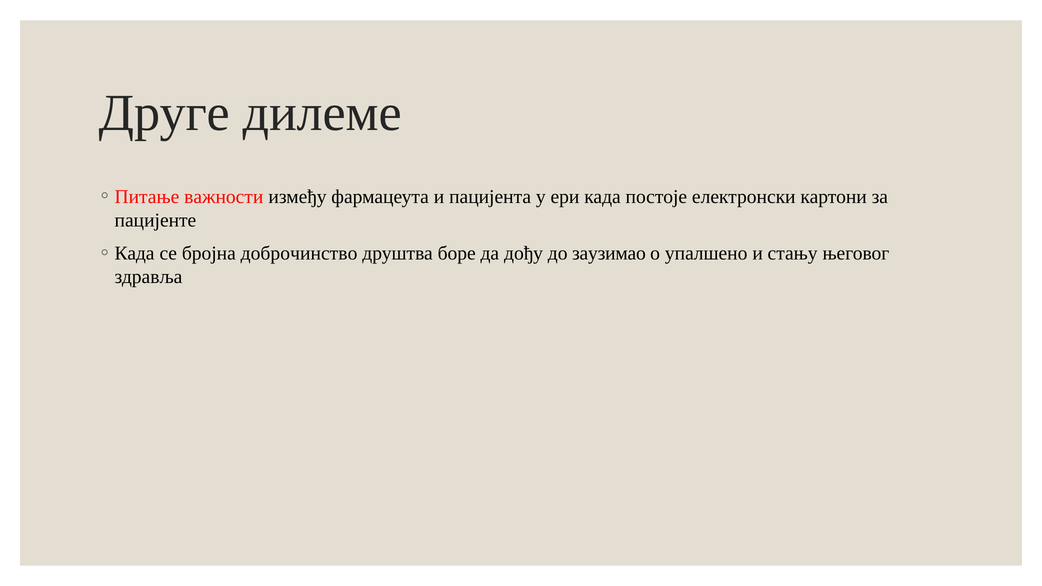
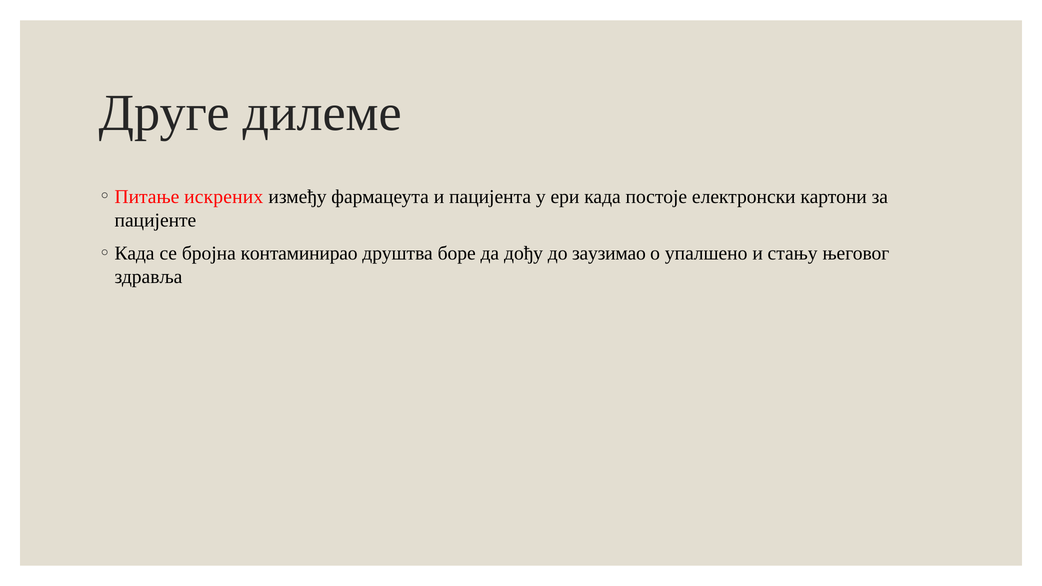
важности: важности -> искрених (224, 197)
доброчинство: доброчинство -> контаминирао (299, 253)
